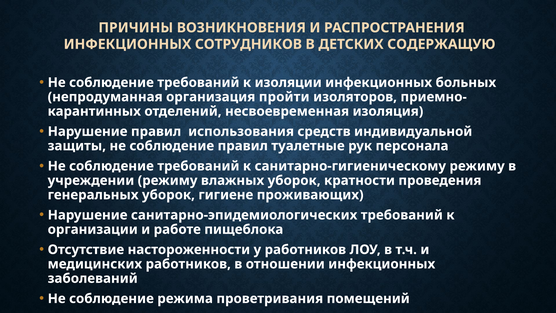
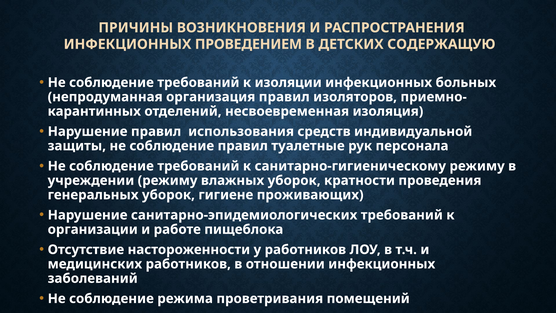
СОТРУДНИКОВ: СОТРУДНИКОВ -> ПРОВЕДЕНИЕМ (248, 44)
организация пройти: пройти -> правил (284, 97)
